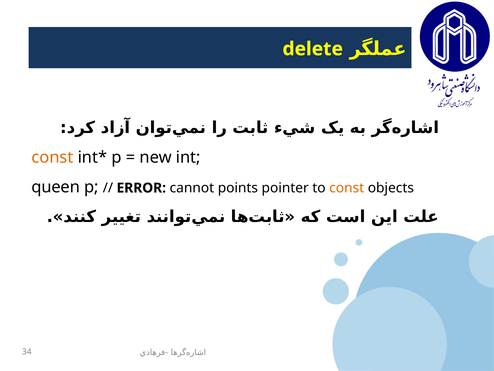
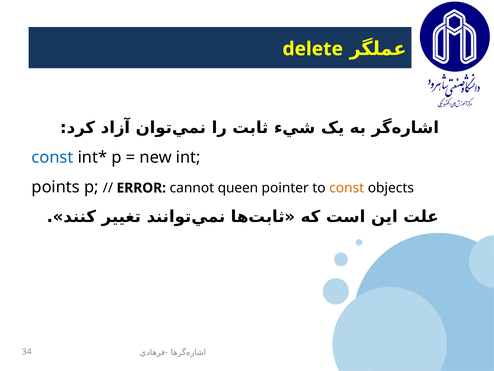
const colour: orange -> blue (53, 157)
queen: queen -> points (56, 187)
points: points -> queen (238, 188)
